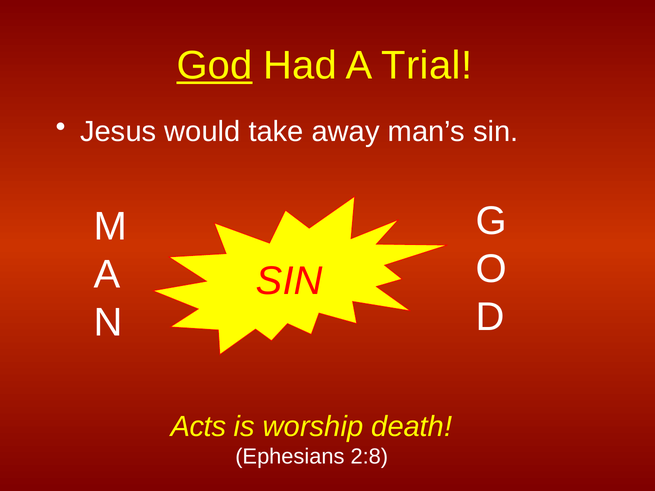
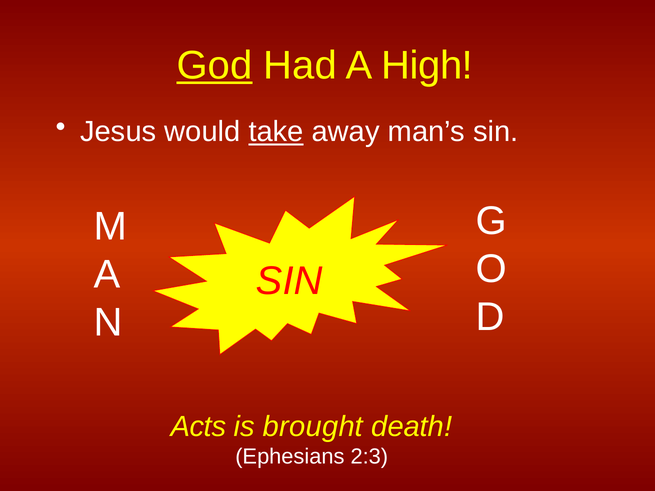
Trial: Trial -> High (427, 66)
take underline: none -> present (276, 132)
worship: worship -> brought (313, 427)
2:8: 2:8 -> 2:3 (369, 457)
